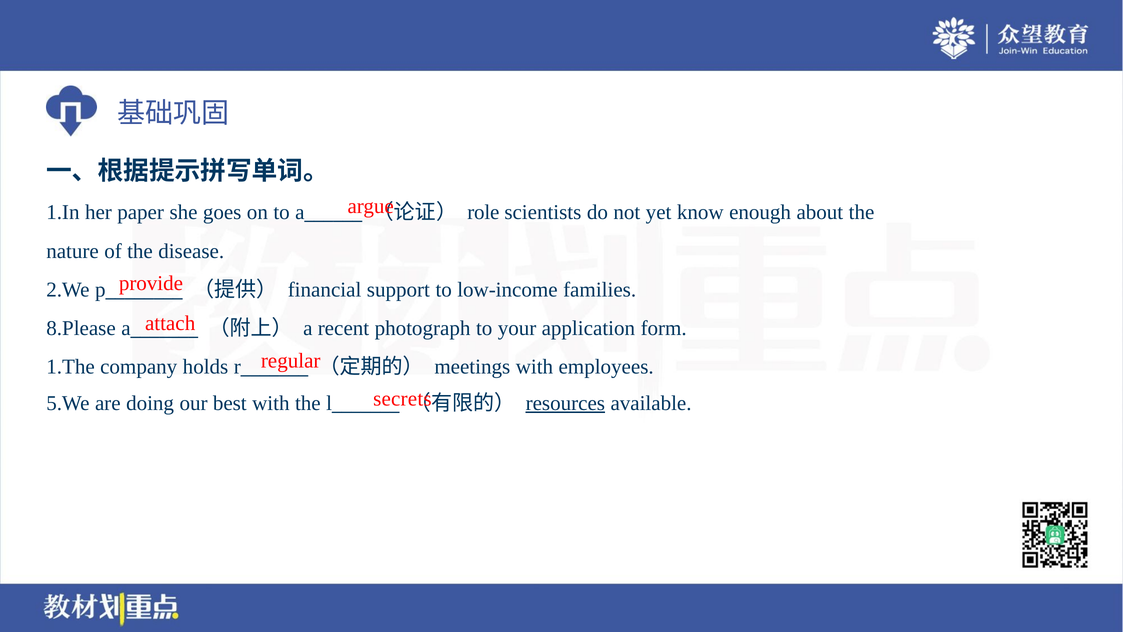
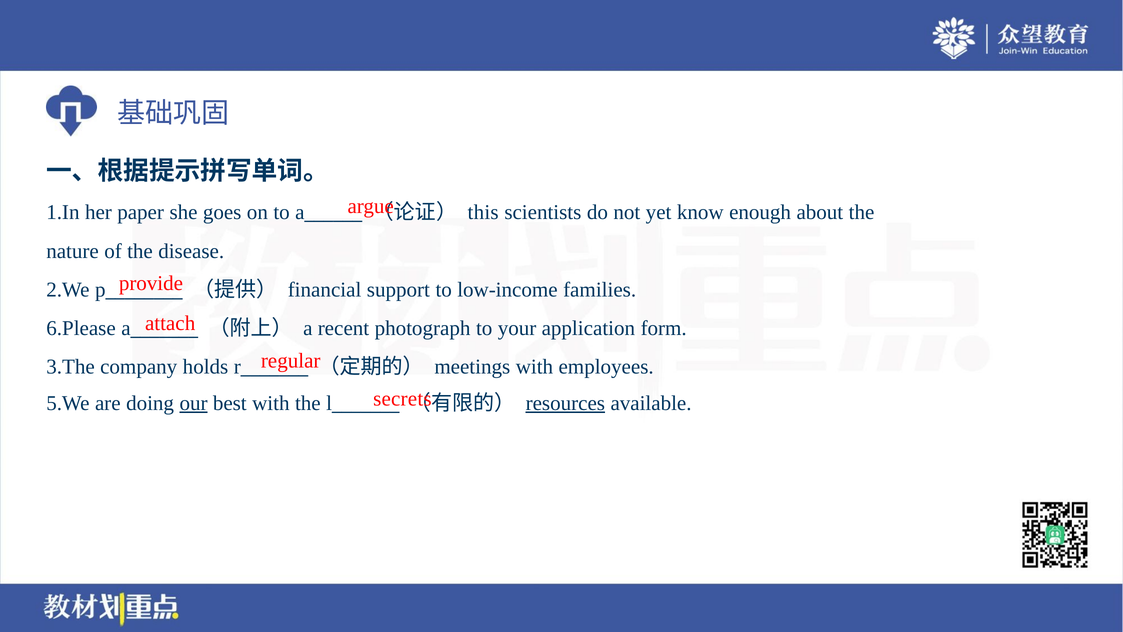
role: role -> this (483, 212)
8.Please: 8.Please -> 6.Please (81, 328)
1.The: 1.The -> 3.The (71, 367)
our underline: none -> present (194, 403)
